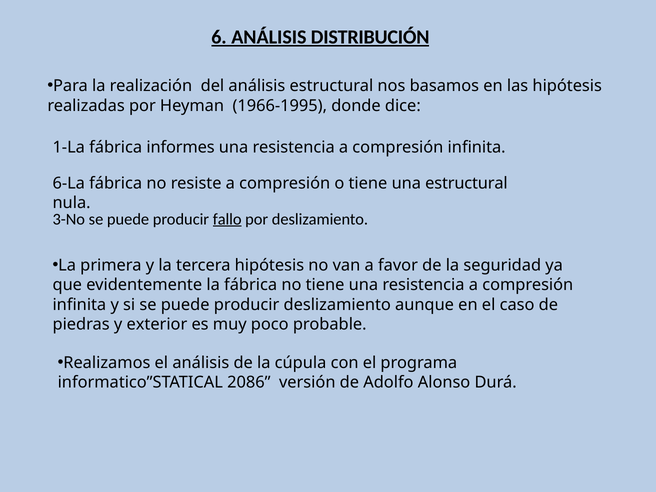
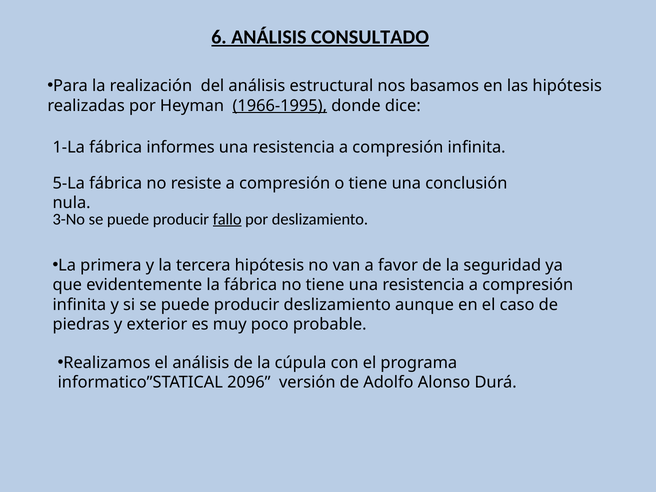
DISTRIBUCIÓN: DISTRIBUCIÓN -> CONSULTADO (370, 37)
1966-1995 underline: none -> present (280, 106)
6-La: 6-La -> 5-La (69, 183)
una estructural: estructural -> conclusión (466, 183)
2086: 2086 -> 2096 (249, 382)
